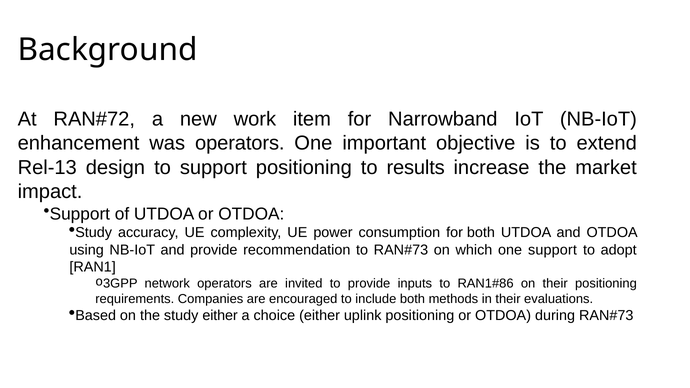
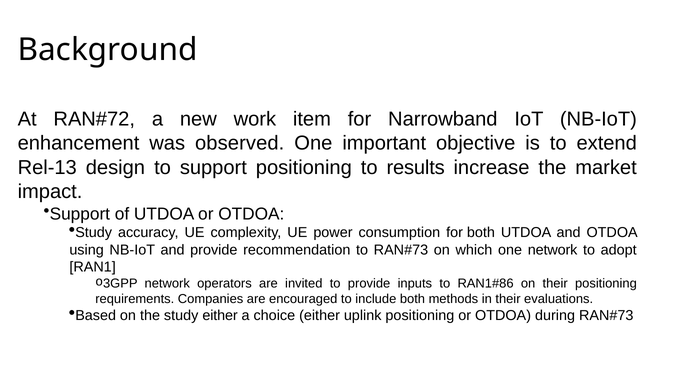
was operators: operators -> observed (240, 143)
one support: support -> network (553, 250)
